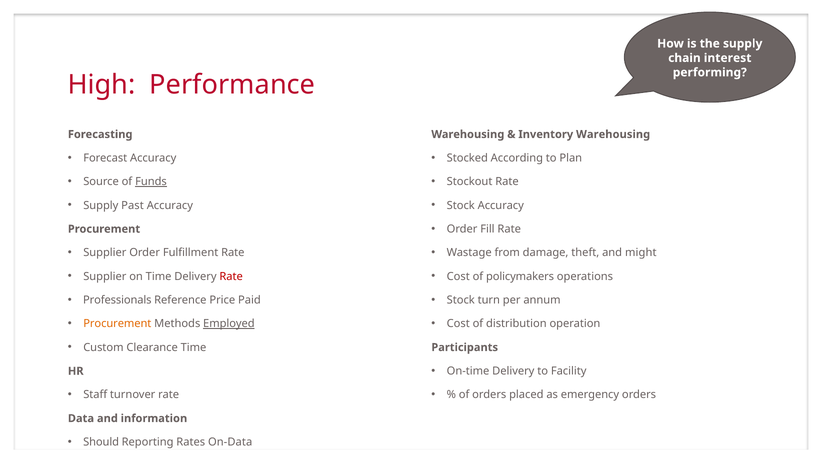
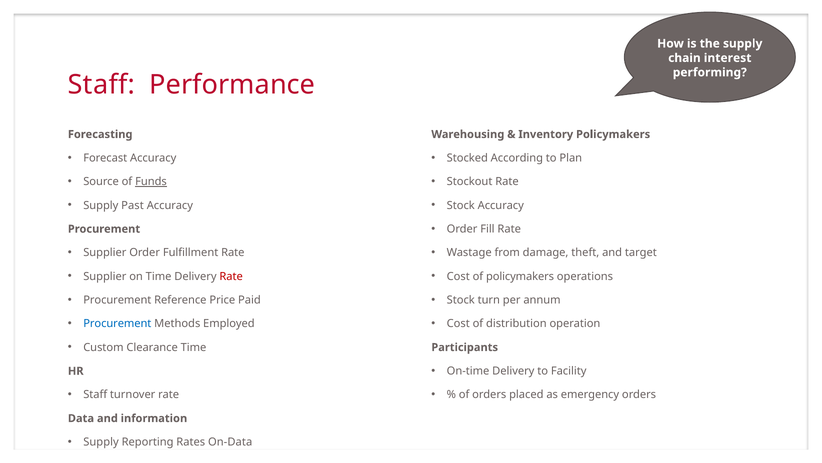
High: High -> Staff (101, 85)
Inventory Warehousing: Warehousing -> Policymakers (613, 134)
might: might -> target (641, 252)
Professionals: Professionals -> Procurement (117, 300)
Procurement colour: orange -> blue (117, 323)
Employed underline: present -> none (229, 323)
Should: Should -> Supply (101, 441)
